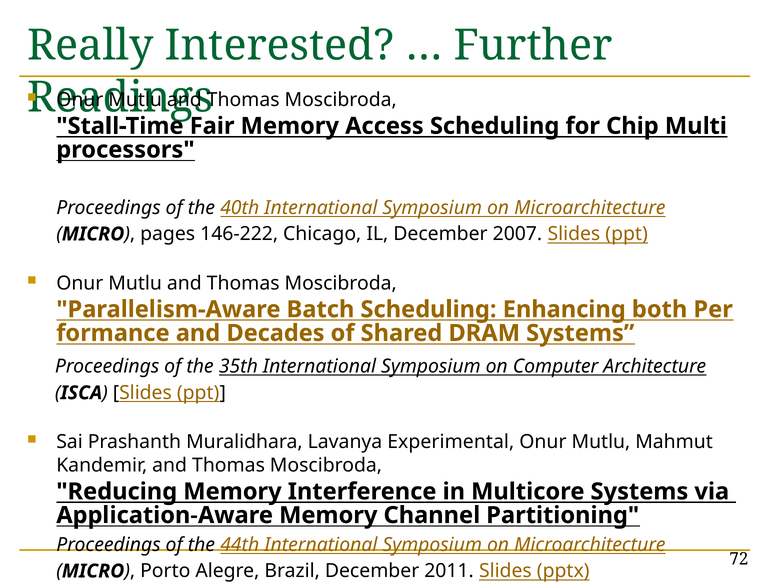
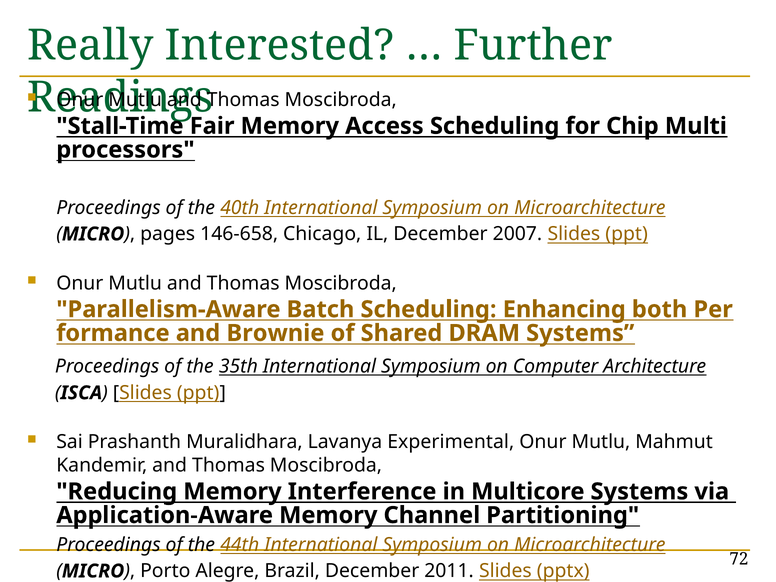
146-222: 146-222 -> 146-658 (239, 234)
Decades: Decades -> Brownie (275, 333)
